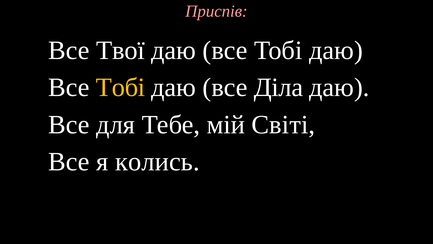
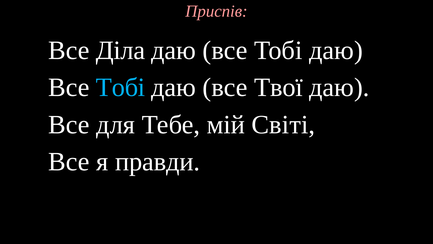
Твої: Твої -> Діла (121, 50)
Тобі colour: yellow -> light blue (121, 87)
Діла: Діла -> Твої (278, 87)
колись: колись -> правди (158, 161)
